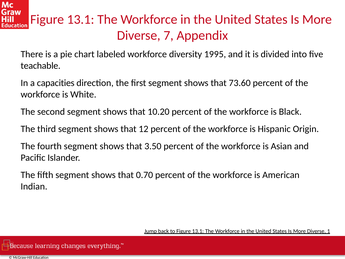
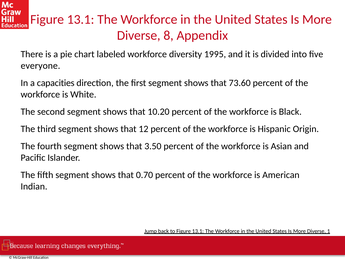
7: 7 -> 8 (169, 35)
teachable: teachable -> everyone (40, 66)
